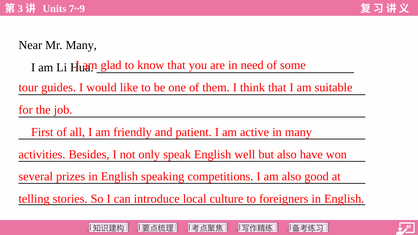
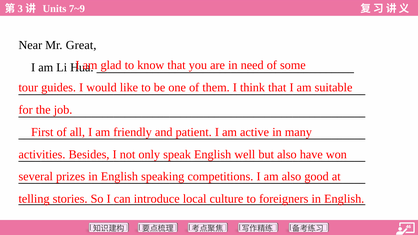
Mr Many: Many -> Great (81, 45)
